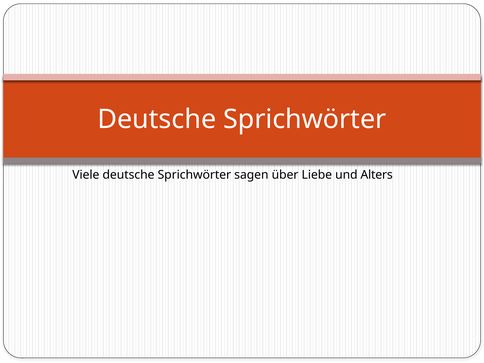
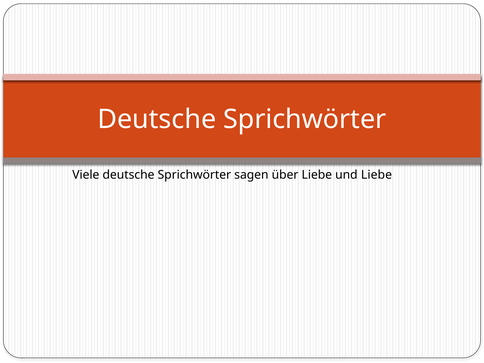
und Alters: Alters -> Liebe (377, 175)
